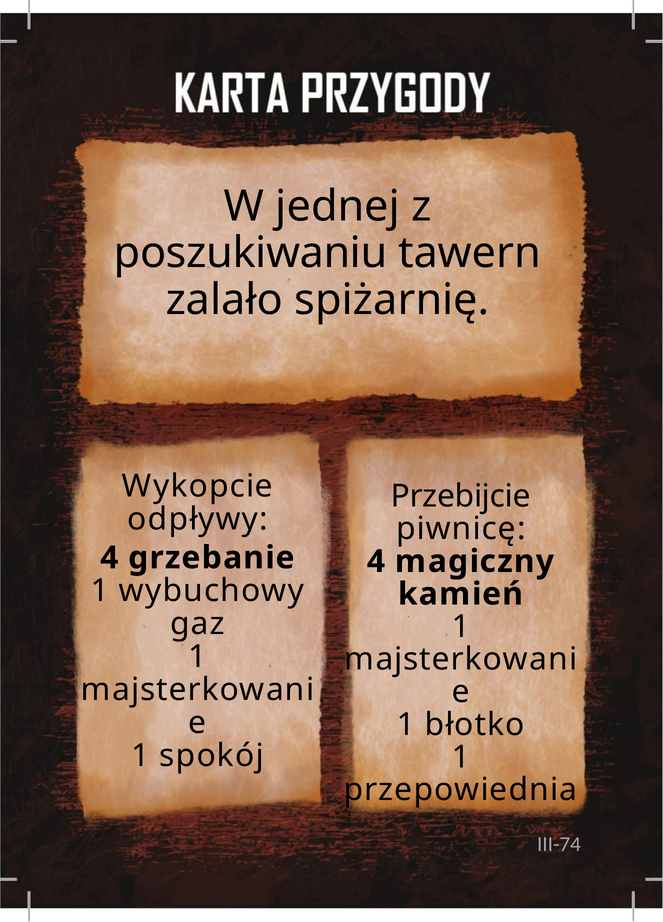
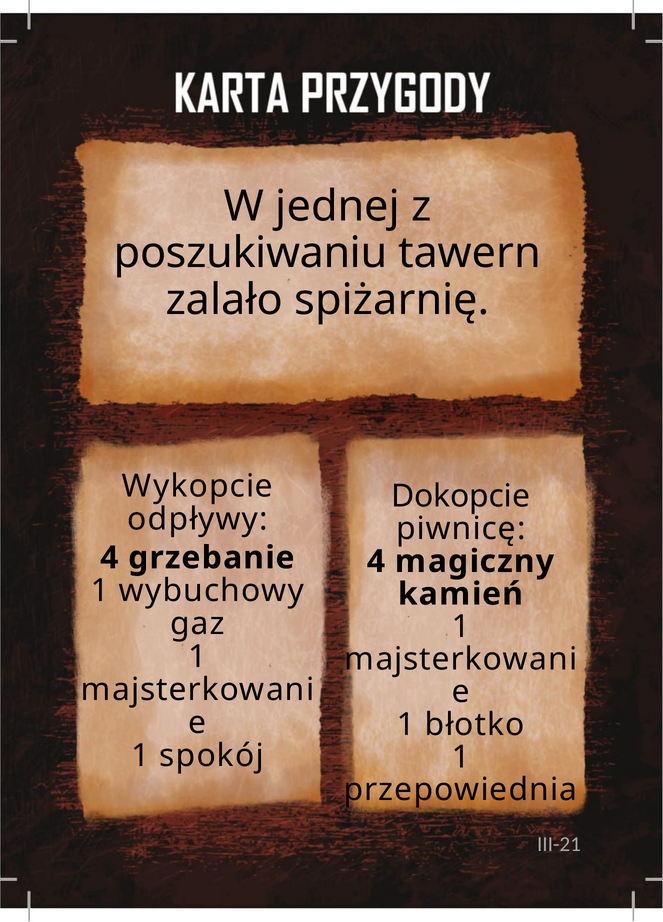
Przebijcie: Przebijcie -> Dokopcie (461, 497)
III-74: III-74 -> III-21 (559, 845)
